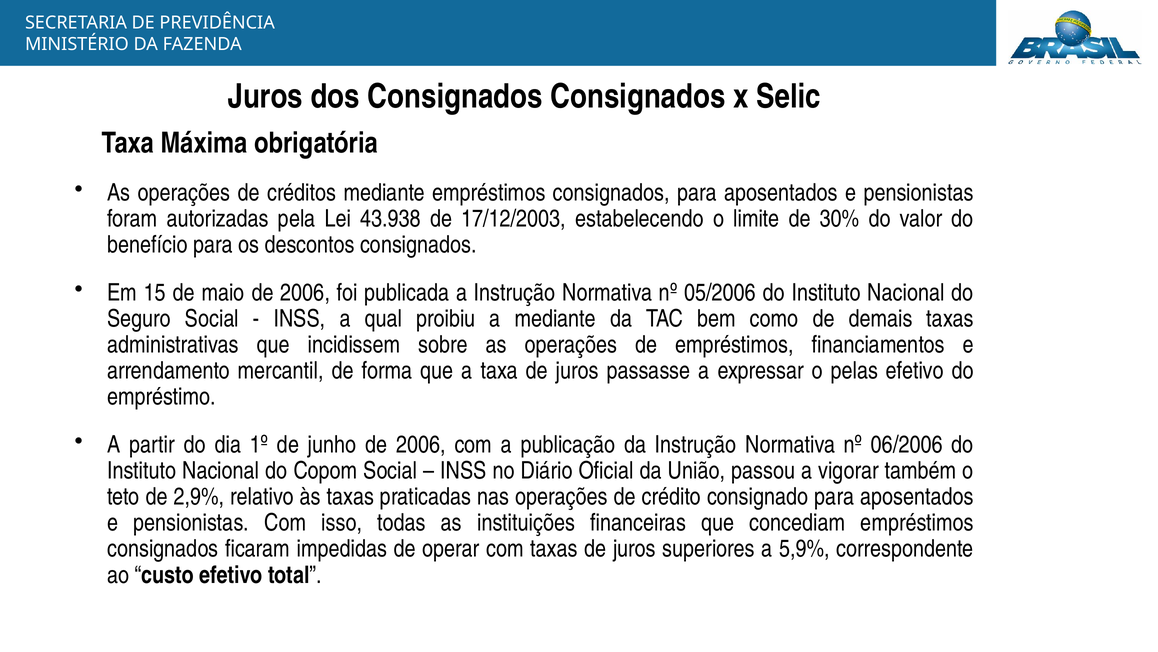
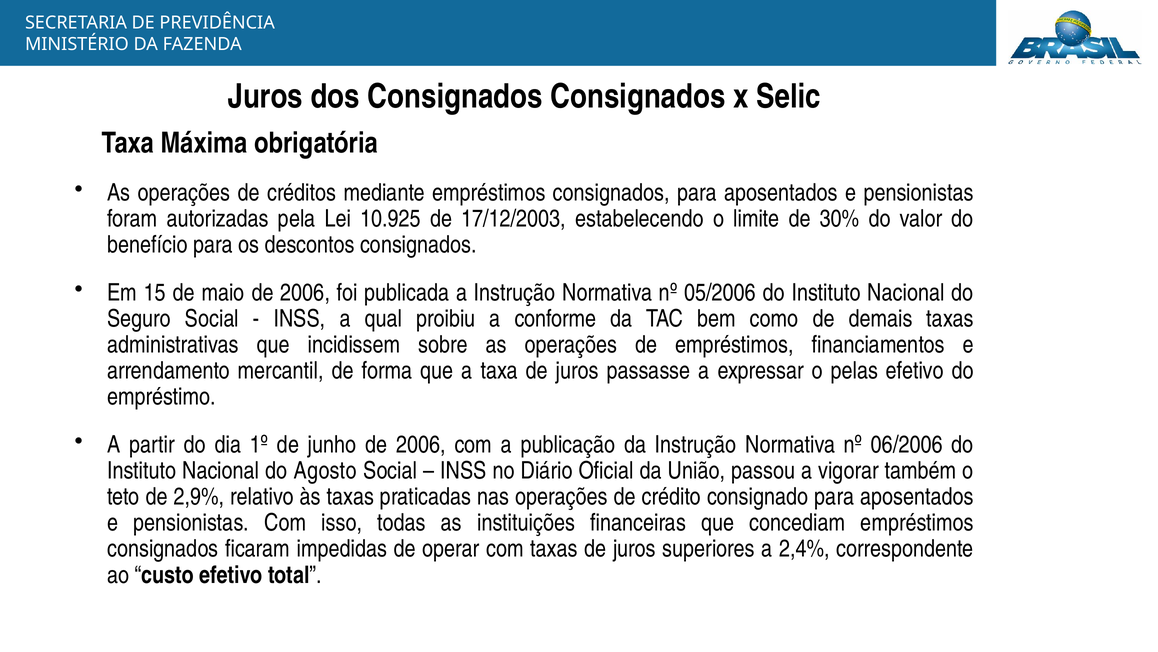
43.938: 43.938 -> 10.925 (391, 218)
a mediante: mediante -> conforme (555, 318)
Copom: Copom -> Agosto (325, 470)
5,9%: 5,9% -> 2,4% (804, 548)
